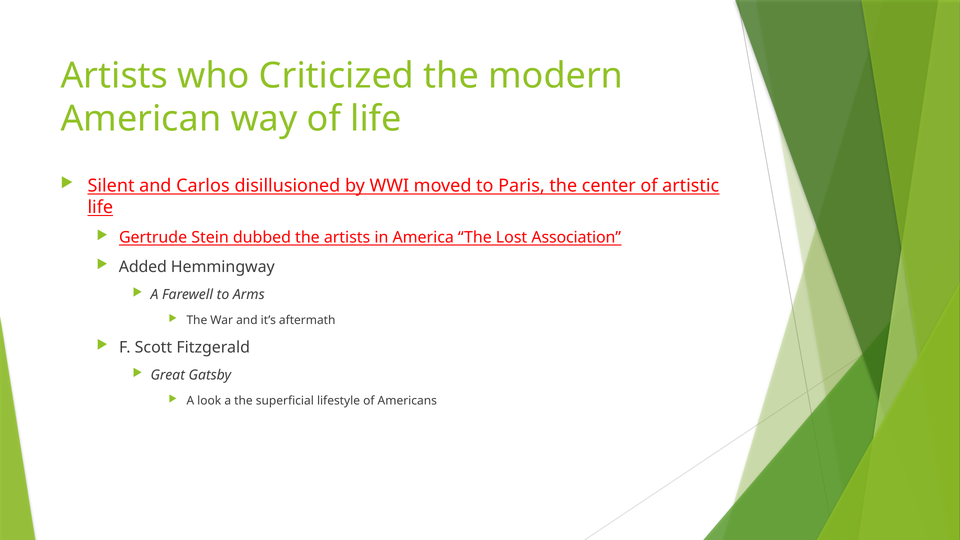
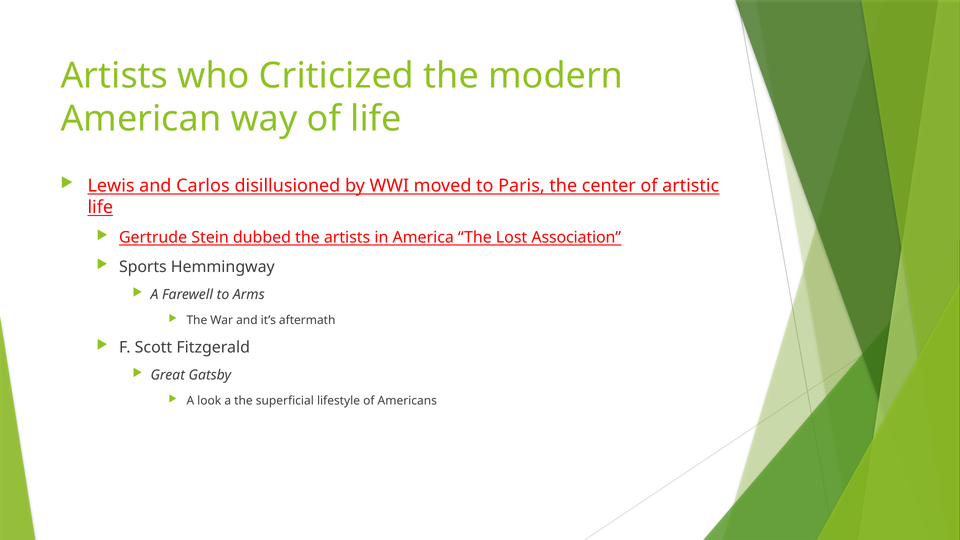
Silent: Silent -> Lewis (111, 186)
Added: Added -> Sports (143, 267)
